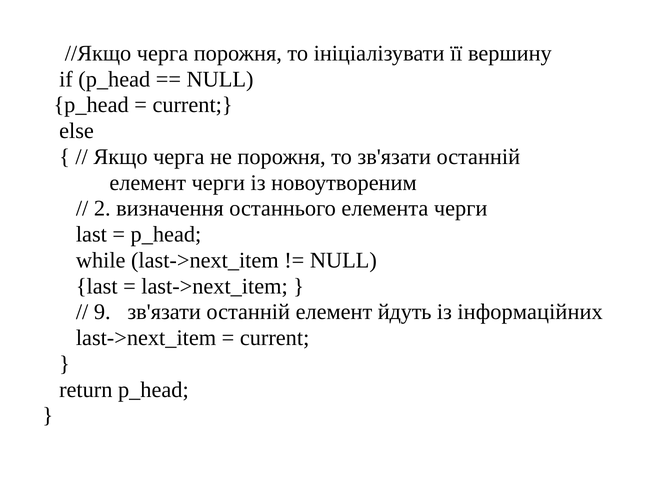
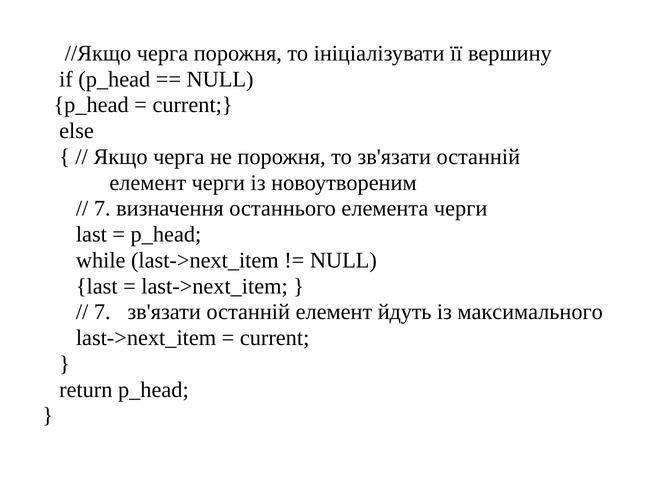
2: 2 -> 7 (102, 209)
9: 9 -> 7 (102, 312)
інформаційних: інформаційних -> максимального (530, 312)
